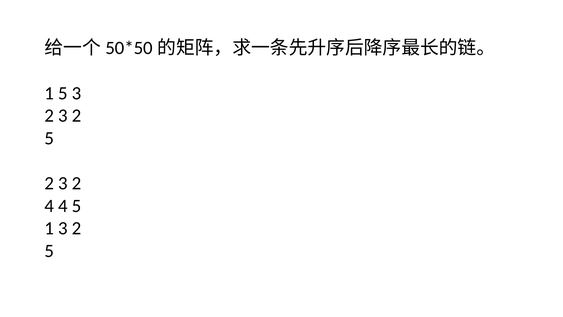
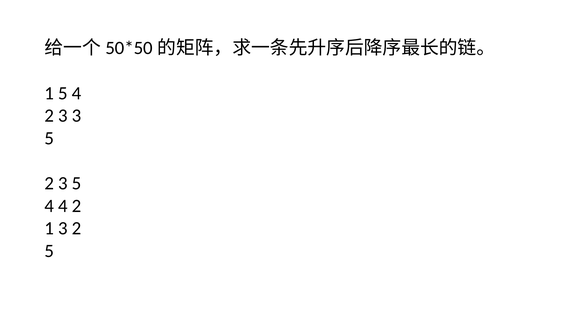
1 5 3: 3 -> 4 (77, 93)
2: 2 -> 3 (77, 116)
2: 2 -> 5 (77, 183)
4 4 5: 5 -> 2 (77, 206)
